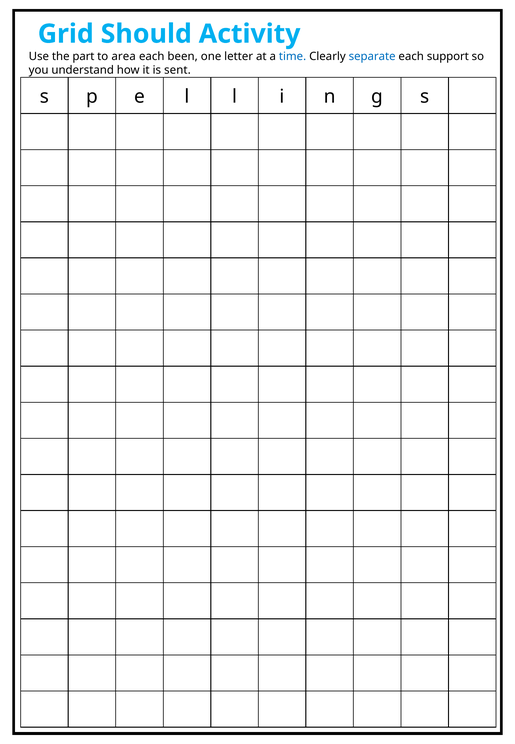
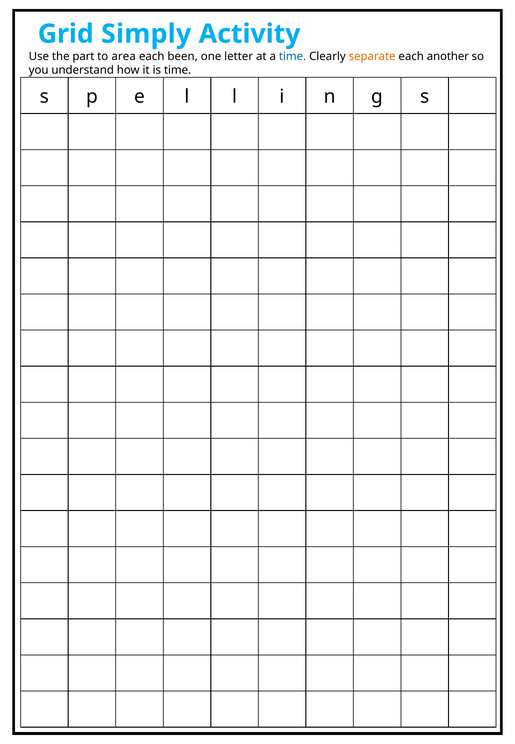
Should: Should -> Simply (146, 34)
separate colour: blue -> orange (372, 56)
support: support -> another (448, 56)
is sent: sent -> time (178, 70)
